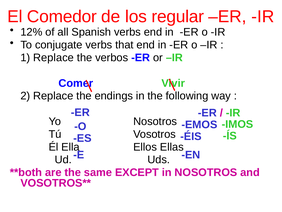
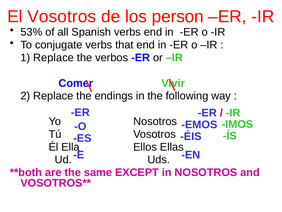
El Comedor: Comedor -> Vosotros (62, 16)
regular: regular -> person (178, 16)
12%: 12% -> 53% (31, 32)
